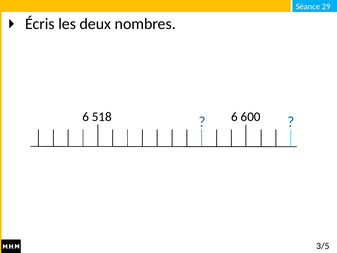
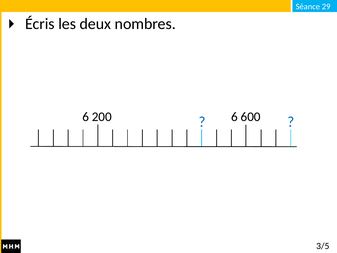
518: 518 -> 200 (102, 117)
